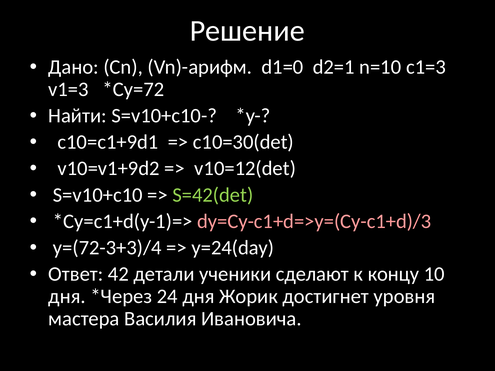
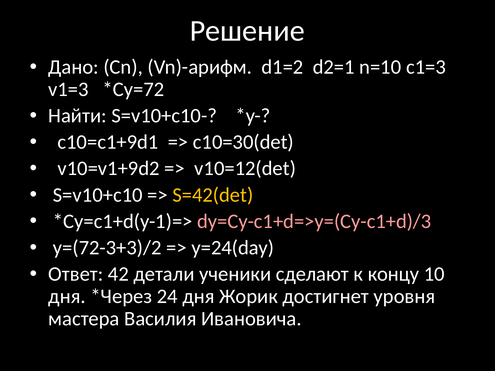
d1=0: d1=0 -> d1=2 (282, 67)
S=42(det colour: light green -> yellow (213, 195)
y=(72-3+3)/4: y=(72-3+3)/4 -> y=(72-3+3)/2 (107, 248)
